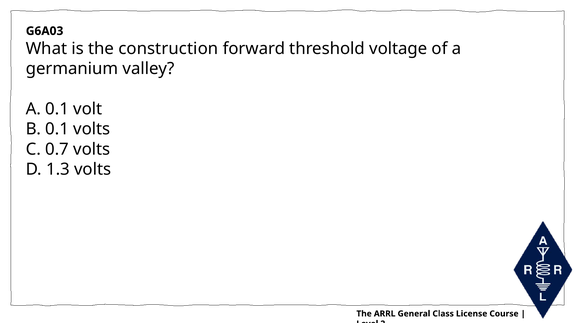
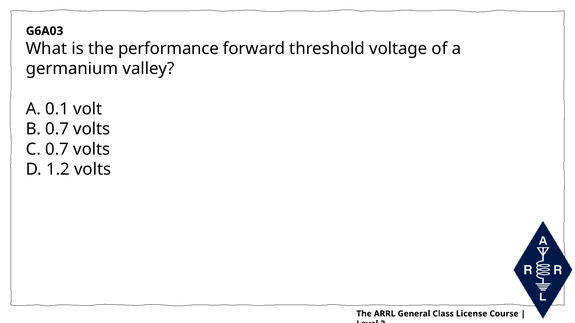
construction: construction -> performance (168, 49)
B 0.1: 0.1 -> 0.7 (57, 129)
1.3: 1.3 -> 1.2 (58, 169)
